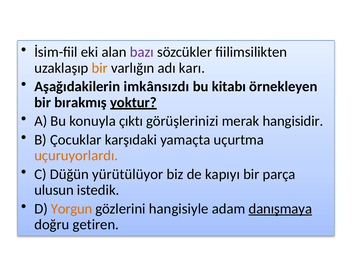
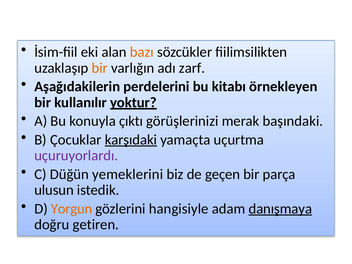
bazı colour: purple -> orange (142, 52)
karı: karı -> zarf (192, 68)
imkânsızdı: imkânsızdı -> perdelerini (157, 87)
bırakmış: bırakmış -> kullanılır (81, 102)
hangisidir: hangisidir -> başındaki (293, 121)
karşıdaki underline: none -> present (131, 140)
uçuruyorlardı colour: orange -> purple (76, 156)
yürütülüyor: yürütülüyor -> yemeklerini (128, 174)
kapıyı: kapıyı -> geçen (223, 174)
